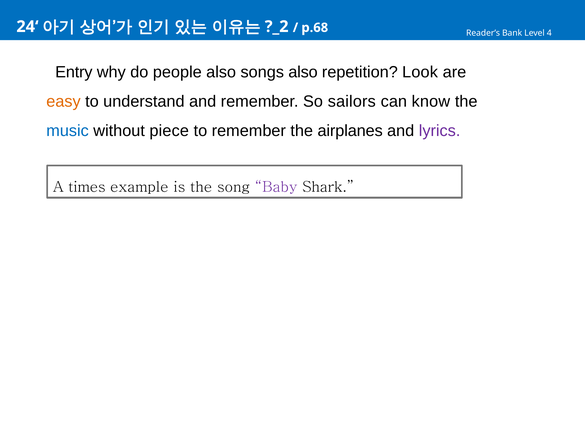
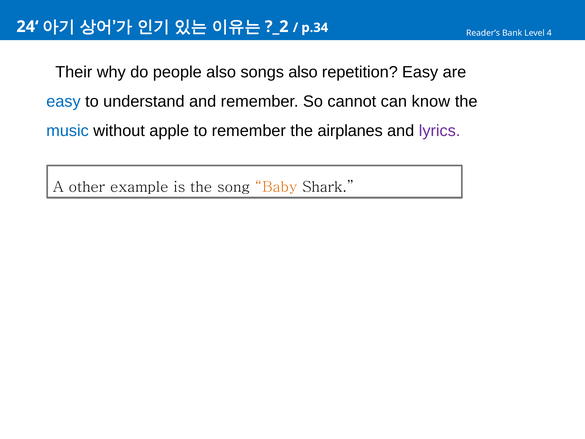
p.68: p.68 -> p.34 (315, 28)
Entry: Entry -> Their (74, 72)
repetition Look: Look -> Easy (420, 72)
easy colour: orange -> blue (63, 101)
sailors: sailors -> cannot (352, 101)
piece: piece -> apple (169, 131)
times: times -> other (87, 187)
Baby colour: purple -> orange (276, 187)
